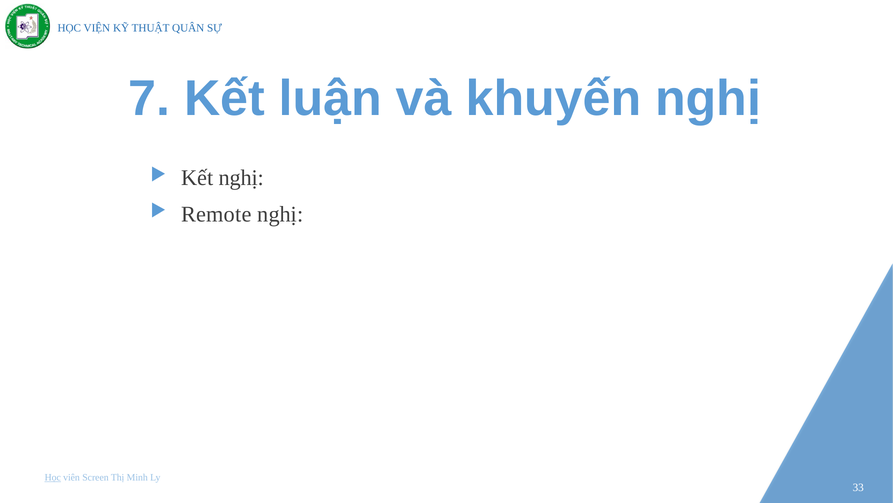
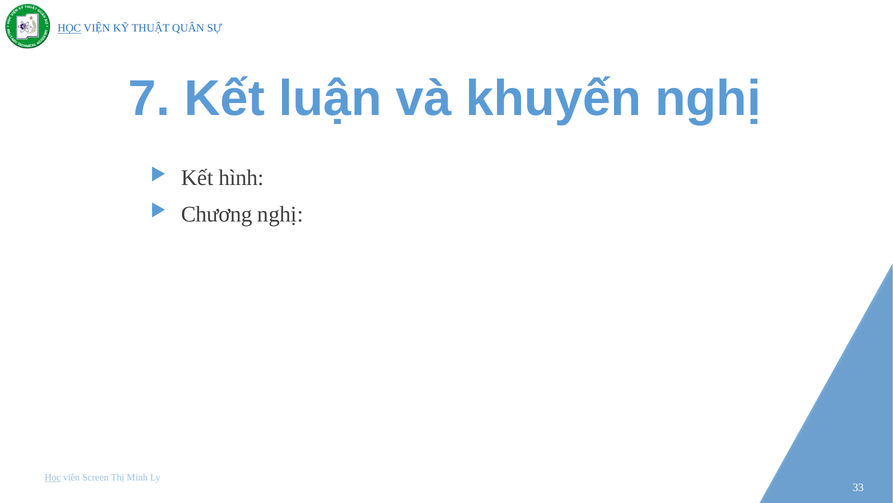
HỌC underline: none -> present (69, 28)
Kết nghị: nghị -> hình (241, 178)
Remote: Remote -> Chương (217, 214)
